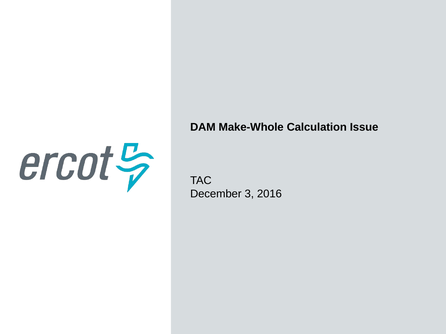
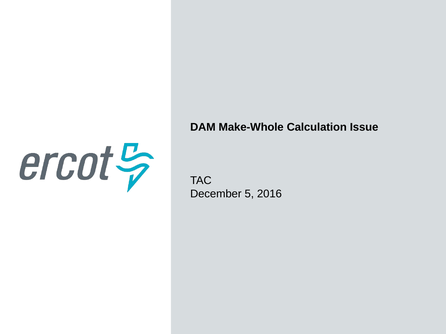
3: 3 -> 5 (249, 194)
